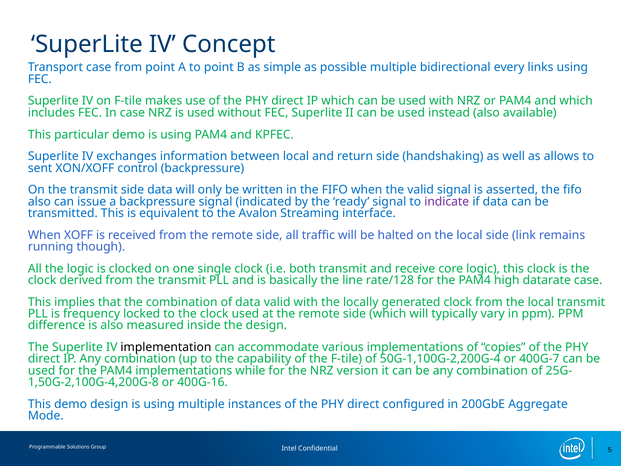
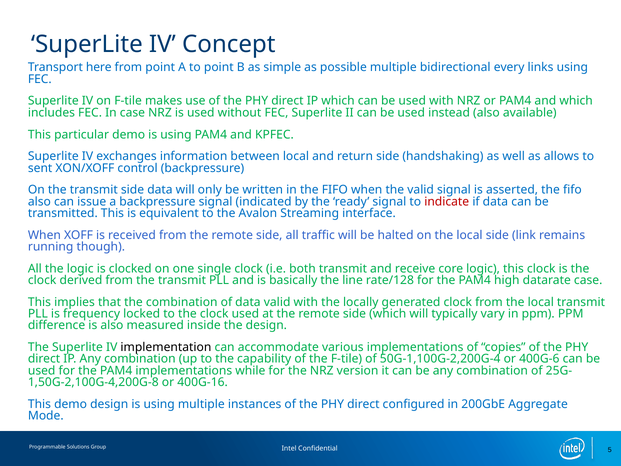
Transport case: case -> here (99, 67)
indicate colour: purple -> red (447, 201)
400G-7: 400G-7 -> 400G-6 (539, 359)
